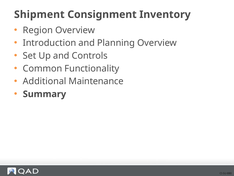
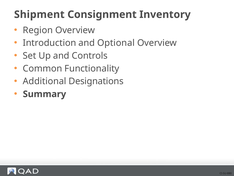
Planning: Planning -> Optional (116, 43)
Maintenance: Maintenance -> Designations (96, 81)
